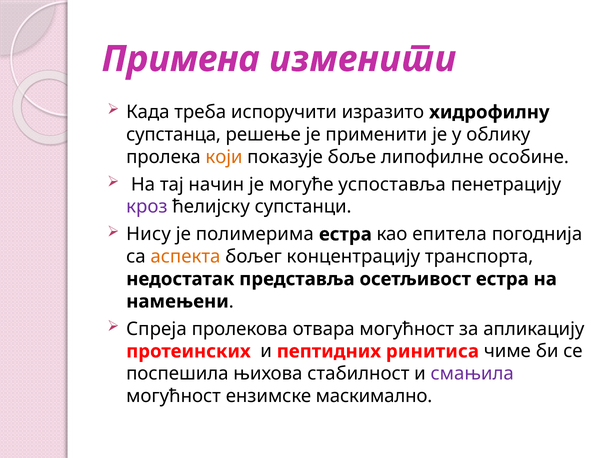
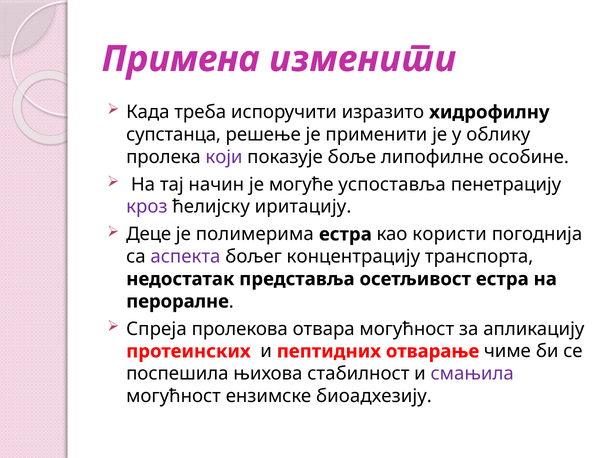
који colour: orange -> purple (224, 157)
супстанци: супстанци -> иритацију (303, 207)
Нису: Нису -> Деце (149, 234)
епитела: епитела -> користи (450, 234)
аспекта colour: orange -> purple (185, 256)
намењени: намењени -> пероралне (178, 301)
ринитиса: ринитиса -> отварање (433, 351)
маскимално: маскимално -> биоадхезију (374, 396)
